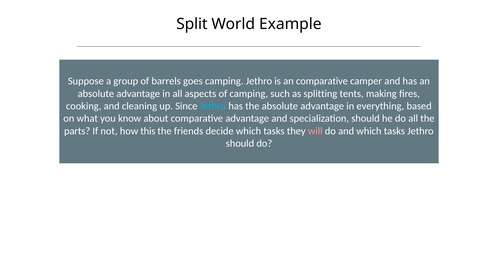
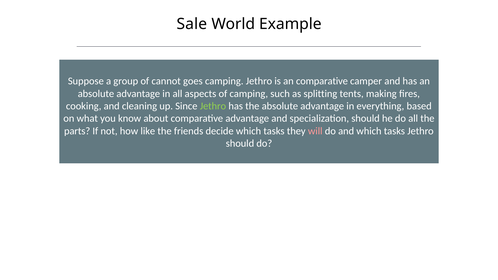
Split: Split -> Sale (192, 24)
barrels: barrels -> cannot (166, 81)
Jethro colour: light blue -> light green (213, 106)
this: this -> like (148, 131)
